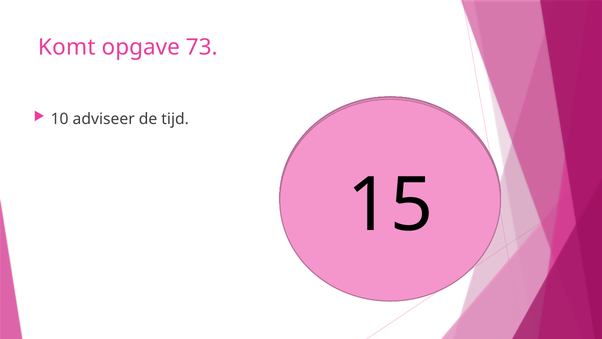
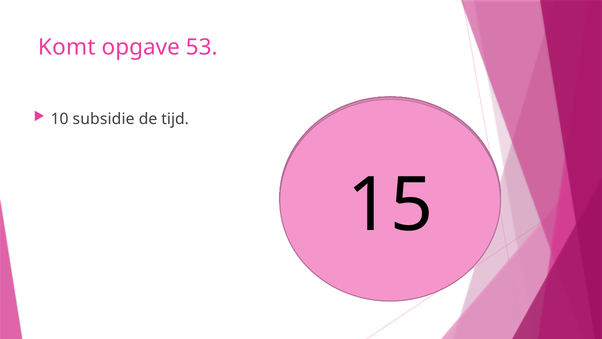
73: 73 -> 53 (202, 47)
adviseer: adviseer -> subsidie (104, 119)
